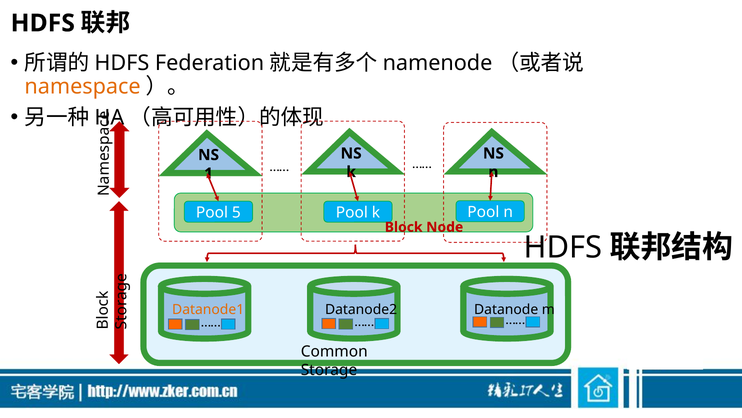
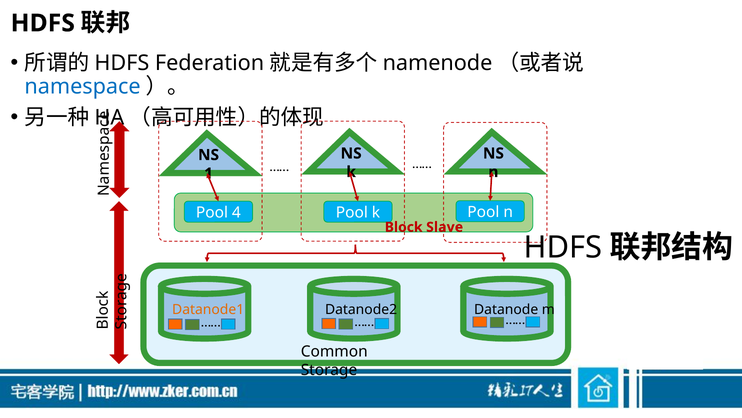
namespace colour: orange -> blue (83, 86)
5: 5 -> 4 (236, 212)
Node: Node -> Slave (445, 227)
